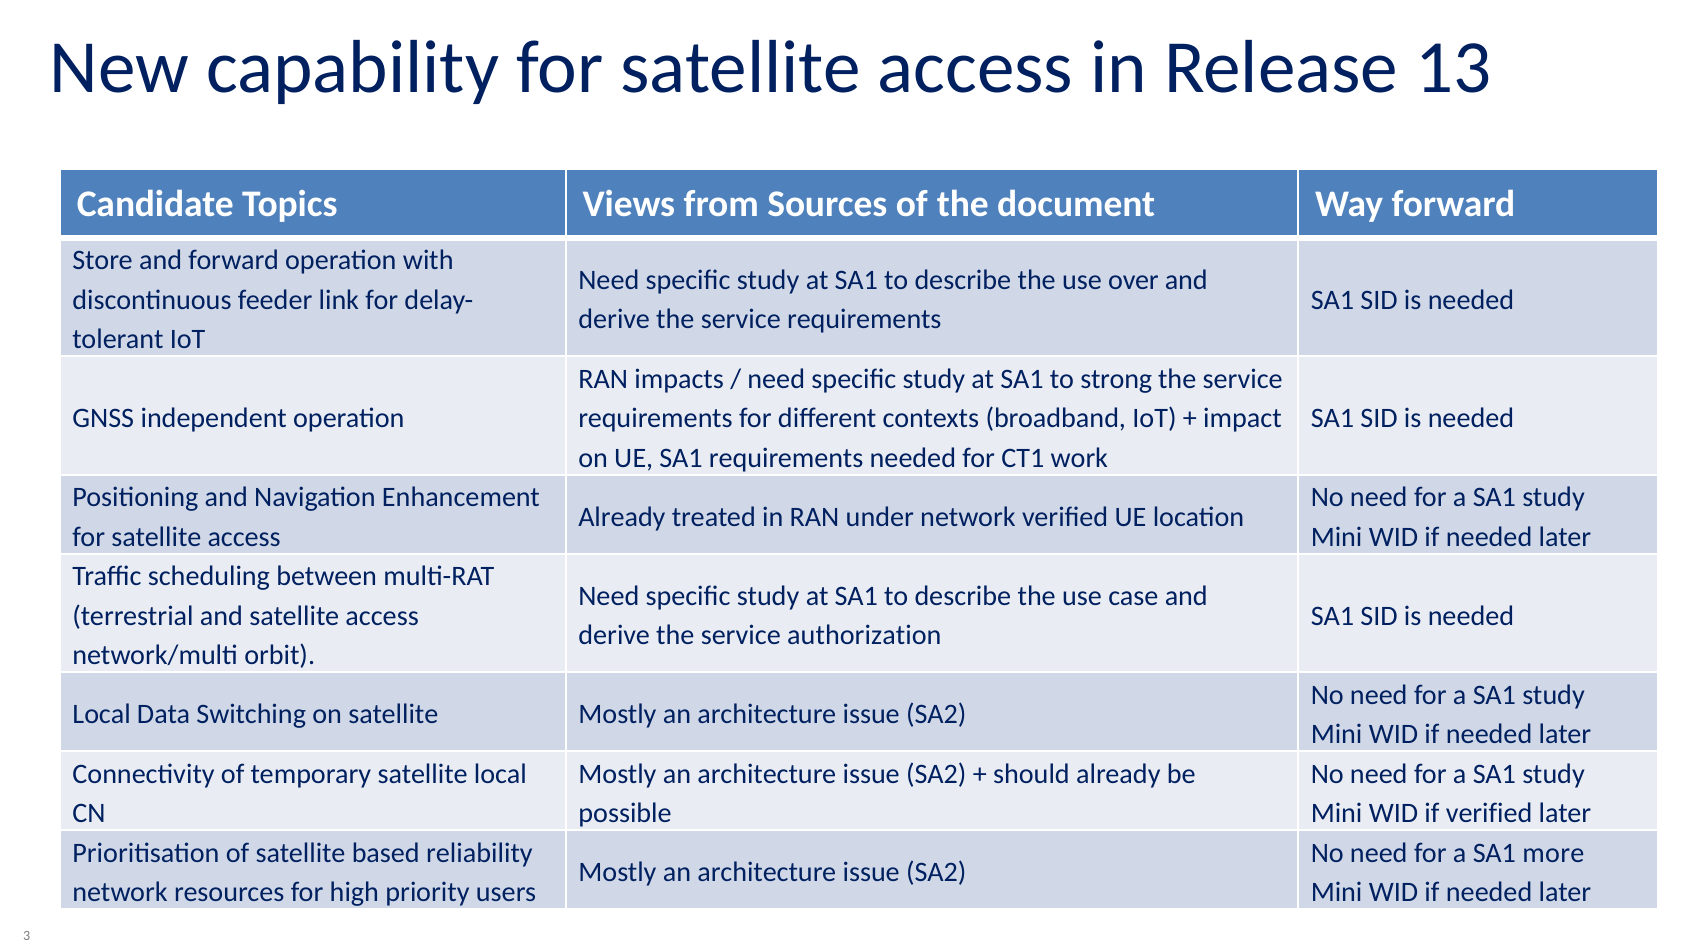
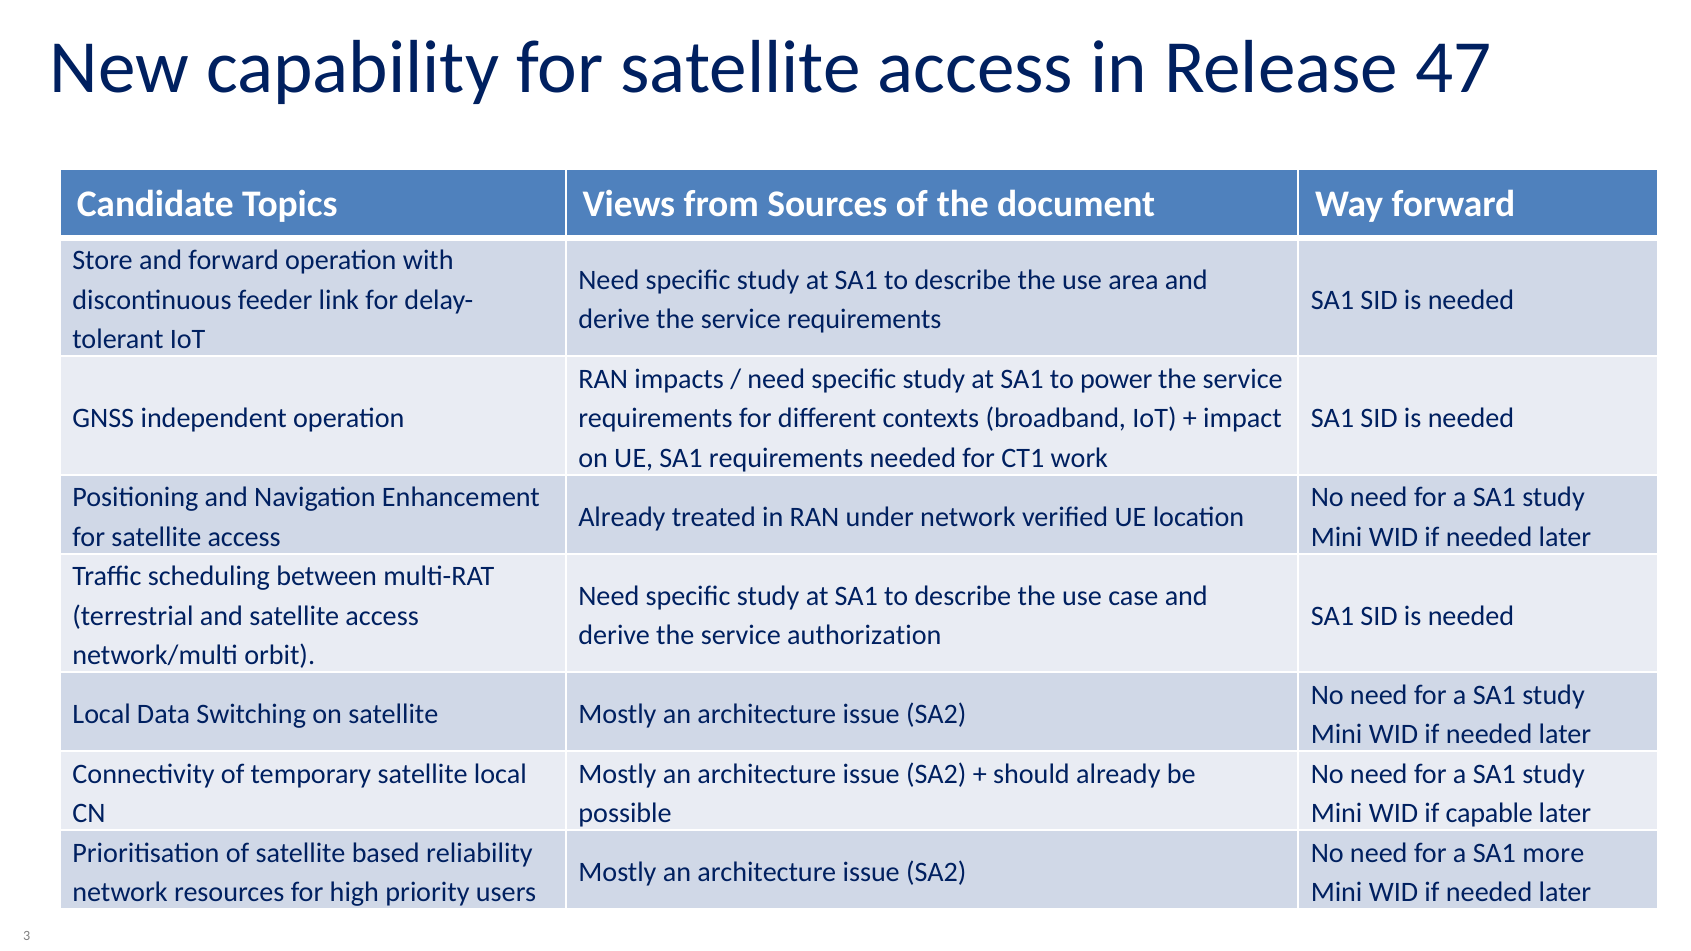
13: 13 -> 47 (1454, 68)
over: over -> area (1133, 280)
strong: strong -> power (1116, 379)
if verified: verified -> capable (1489, 814)
